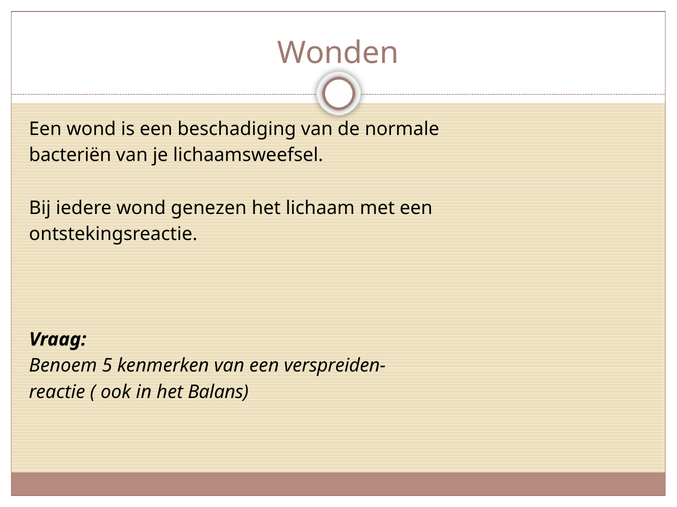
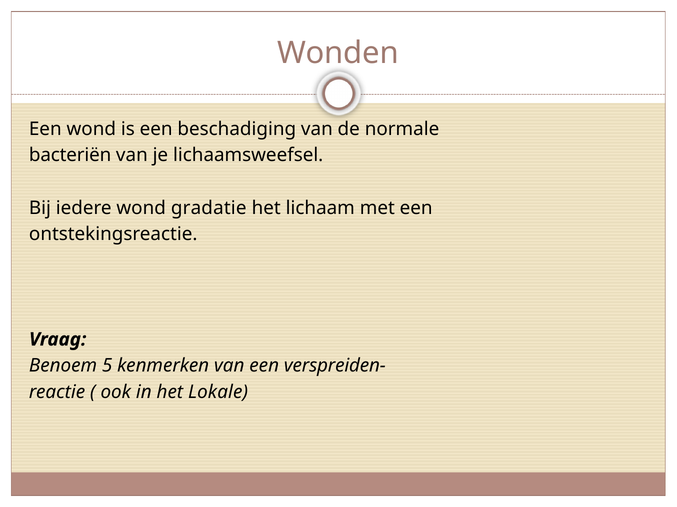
genezen: genezen -> gradatie (209, 208)
Balans: Balans -> Lokale (218, 393)
